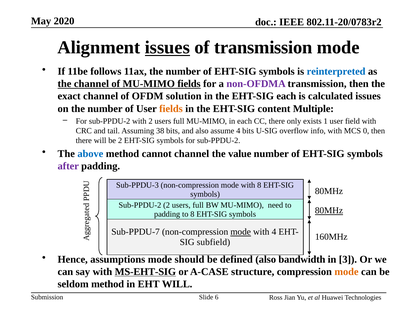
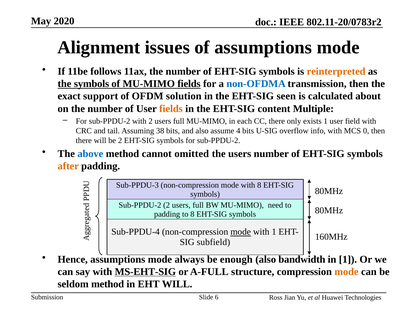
issues underline: present -> none (167, 48)
of transmission: transmission -> assumptions (263, 48)
reinterpreted colour: blue -> orange (336, 72)
the channel: channel -> symbols (92, 84)
non-OFDMA colour: purple -> blue (256, 84)
exact channel: channel -> support (101, 96)
EHT-SIG each: each -> seen (286, 96)
calculated issues: issues -> about (368, 96)
cannot channel: channel -> omitted (192, 154)
the value: value -> users (240, 154)
after colour: purple -> orange (68, 166)
80MHz underline: present -> none (329, 211)
Sub-PPDU-7: Sub-PPDU-7 -> Sub-PPDU-4 (136, 232)
with 4: 4 -> 1 (274, 232)
should: should -> always (190, 260)
defined: defined -> enough (236, 260)
in 3: 3 -> 1 (348, 260)
A-CASE: A-CASE -> A-FULL (209, 272)
